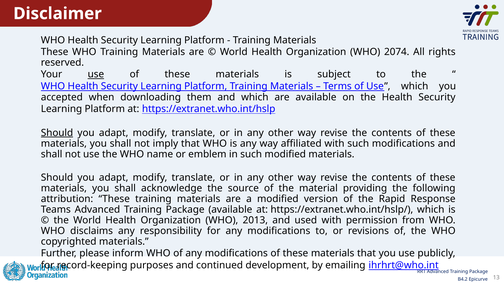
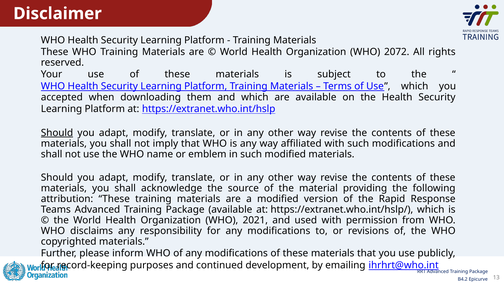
2074: 2074 -> 2072 (397, 52)
use underline: present -> none (96, 74)
2013: 2013 -> 2021 (255, 220)
